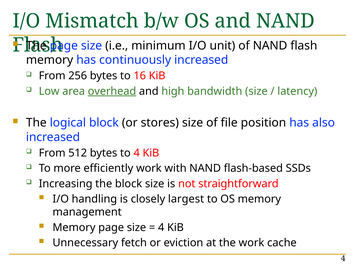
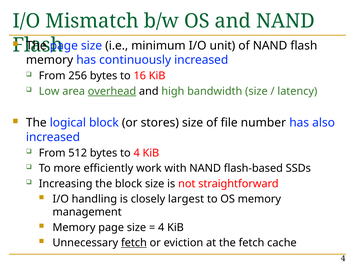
position: position -> number (263, 123)
fetch underline: none -> present (134, 242)
the work: work -> fetch (252, 242)
